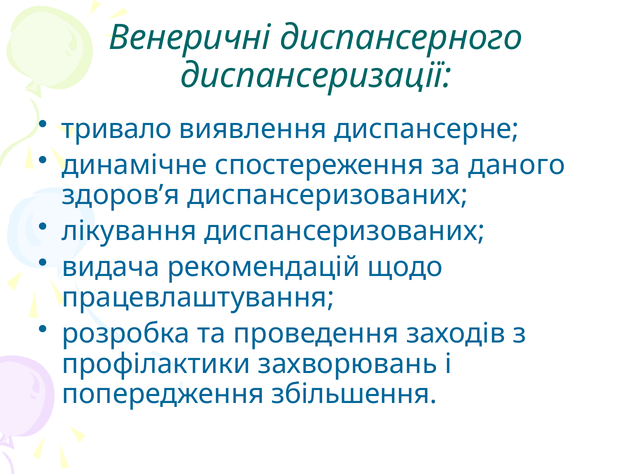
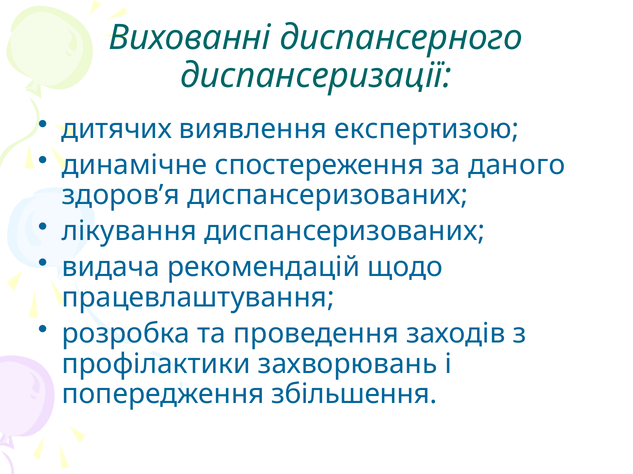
Венеричні: Венеричні -> Вихованні (190, 38)
тривало: тривало -> дитячих (117, 129)
диспансерне: диспансерне -> експертизою (427, 129)
